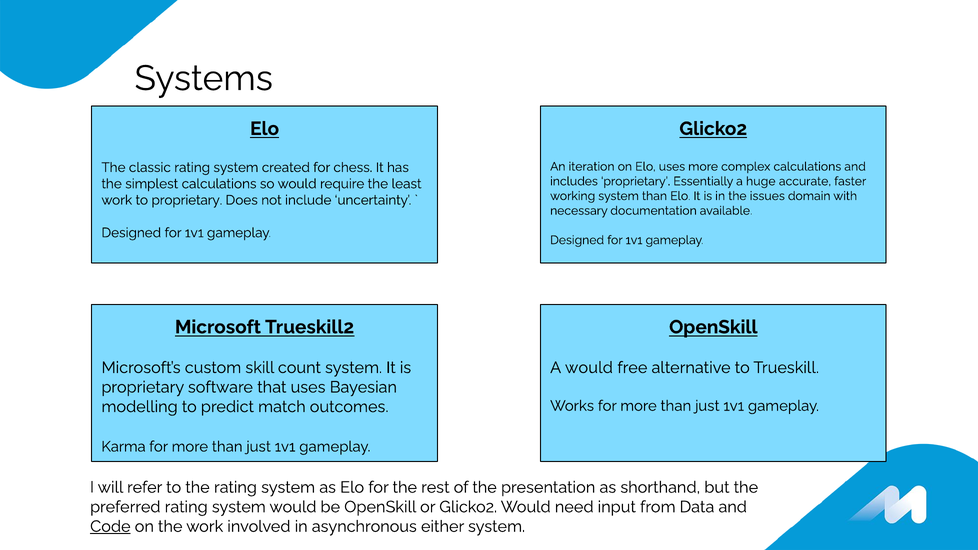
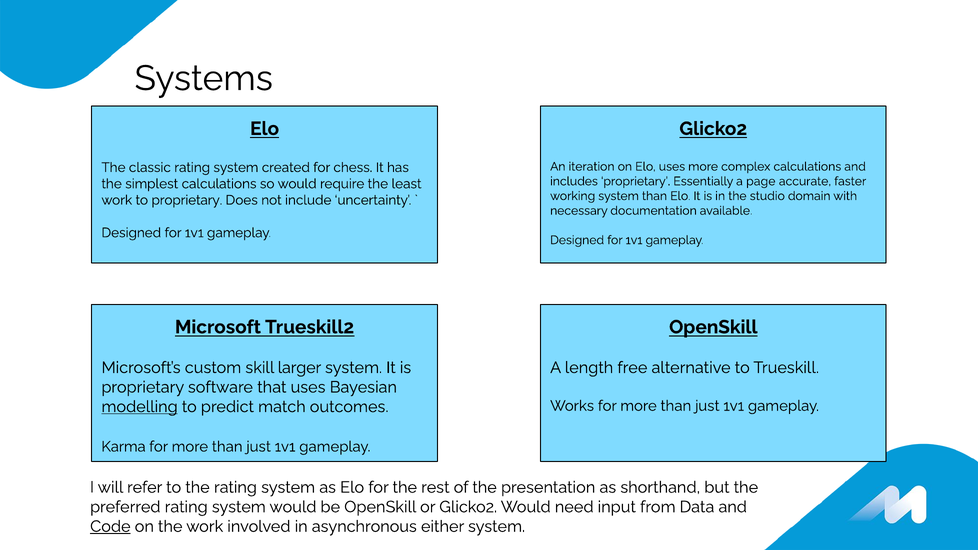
huge: huge -> page (761, 181)
issues: issues -> studio (767, 196)
count: count -> larger (299, 368)
A would: would -> length (589, 368)
modelling underline: none -> present (140, 407)
